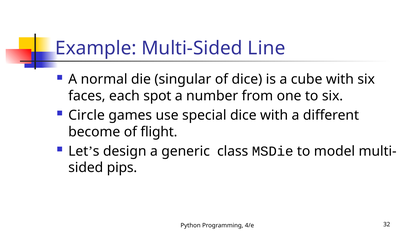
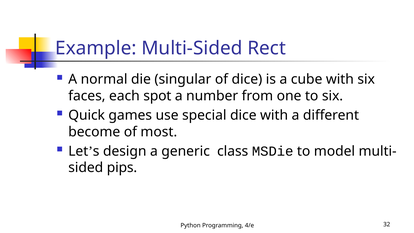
Line: Line -> Rect (267, 48)
Circle: Circle -> Quick (87, 115)
flight: flight -> most (159, 132)
